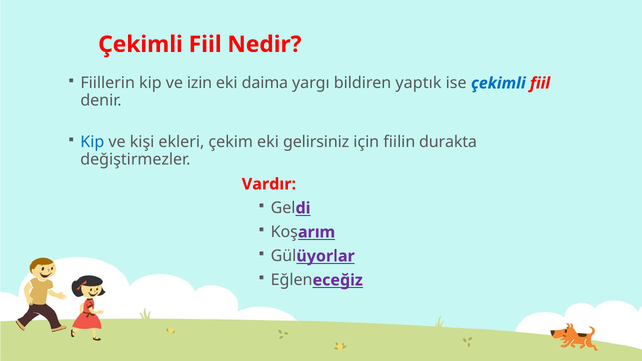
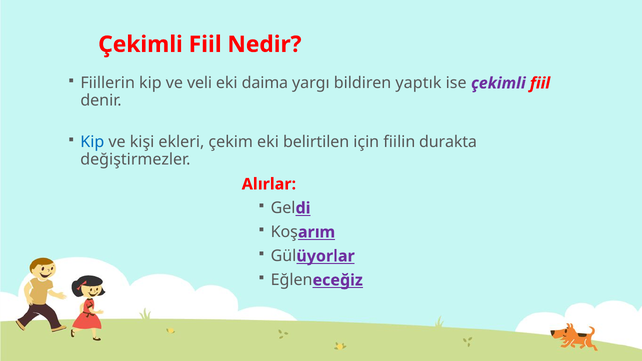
izin: izin -> veli (200, 83)
çekimli colour: blue -> purple (498, 83)
gelirsiniz: gelirsiniz -> belirtilen (316, 142)
Vardır: Vardır -> Alırlar (269, 184)
